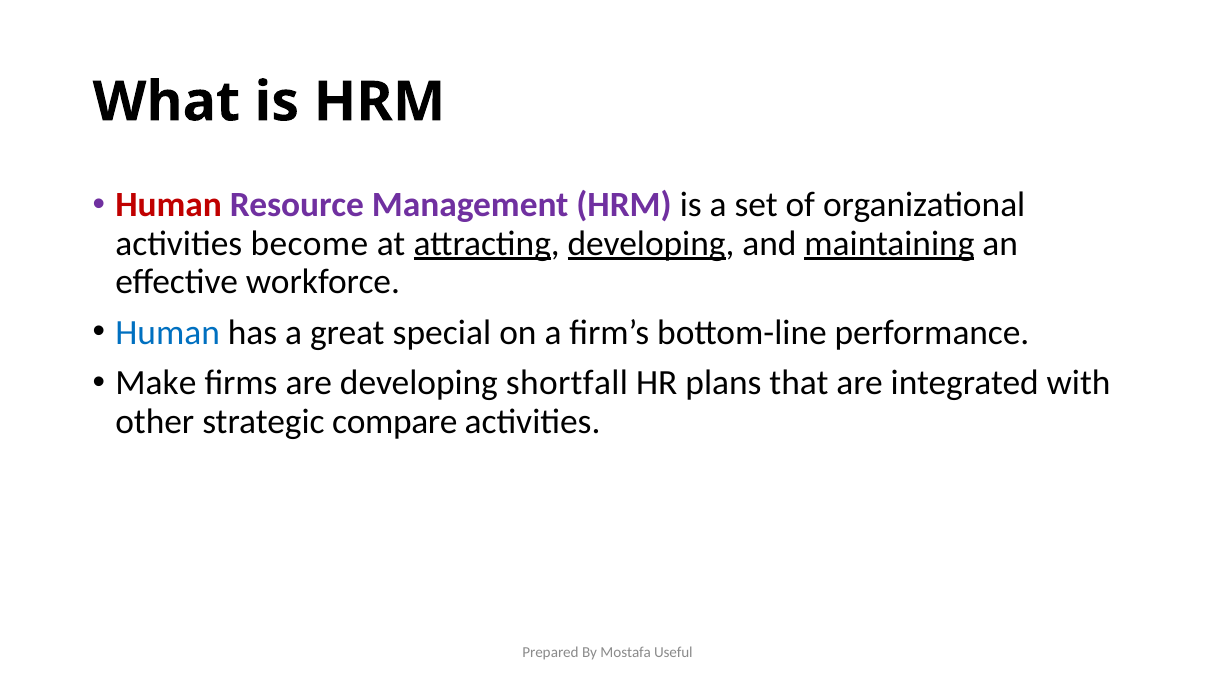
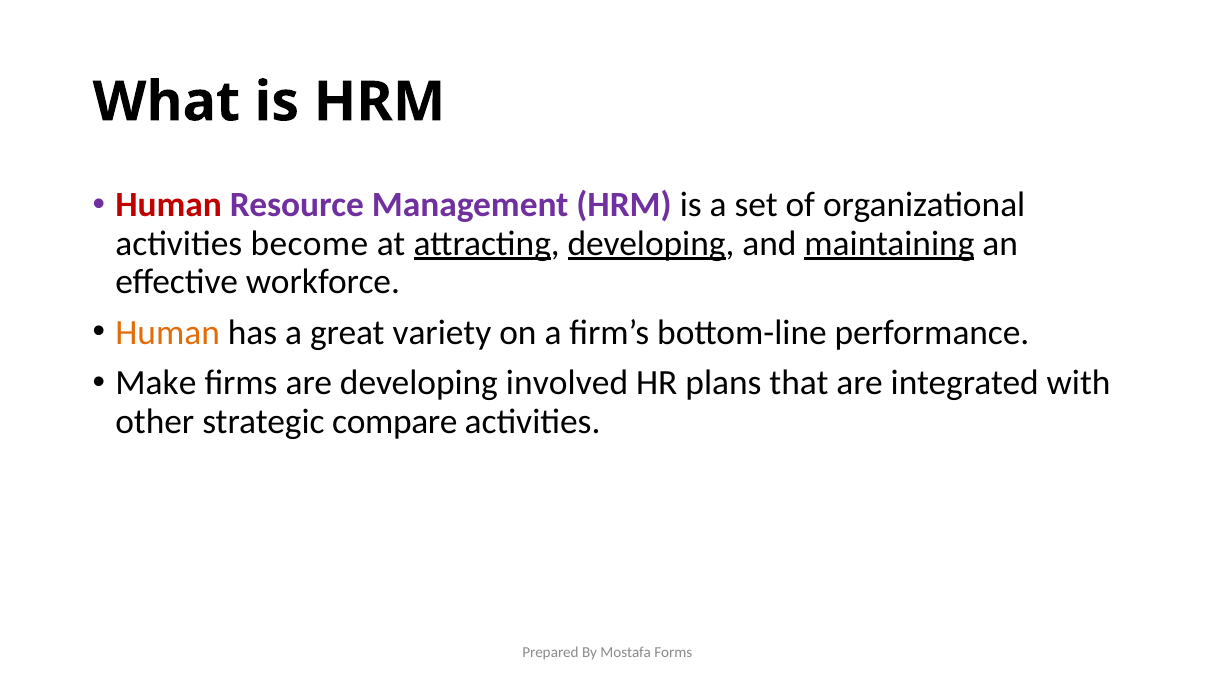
Human colour: blue -> orange (168, 333)
special: special -> variety (442, 333)
shortfall: shortfall -> involved (567, 384)
Useful: Useful -> Forms (673, 653)
